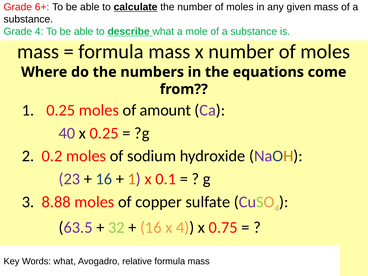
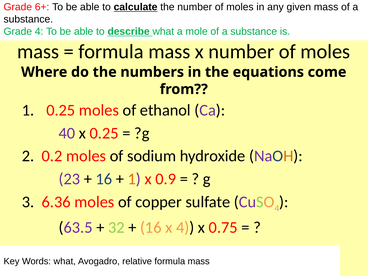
amount: amount -> ethanol (165, 110)
0.1: 0.1 -> 0.9 (166, 179)
8.88: 8.88 -> 6.36 (56, 202)
